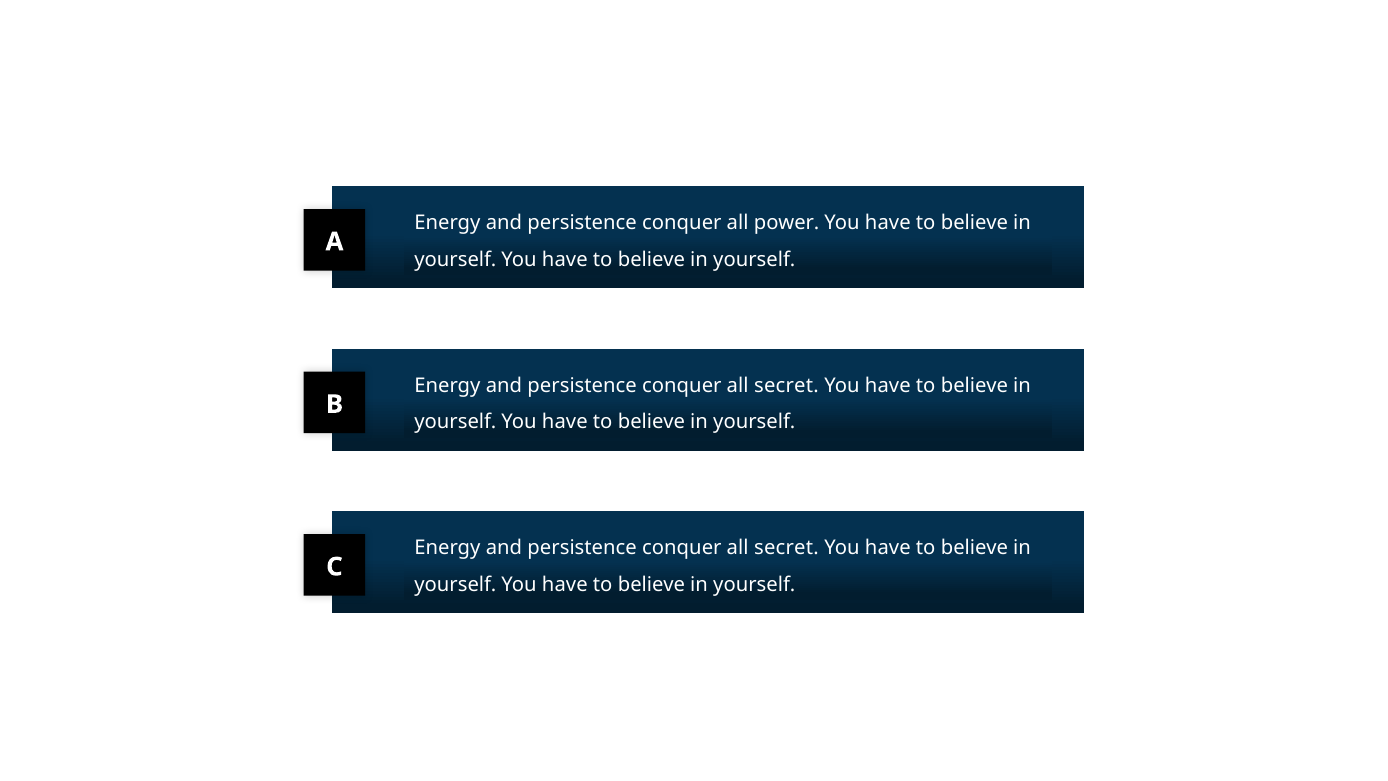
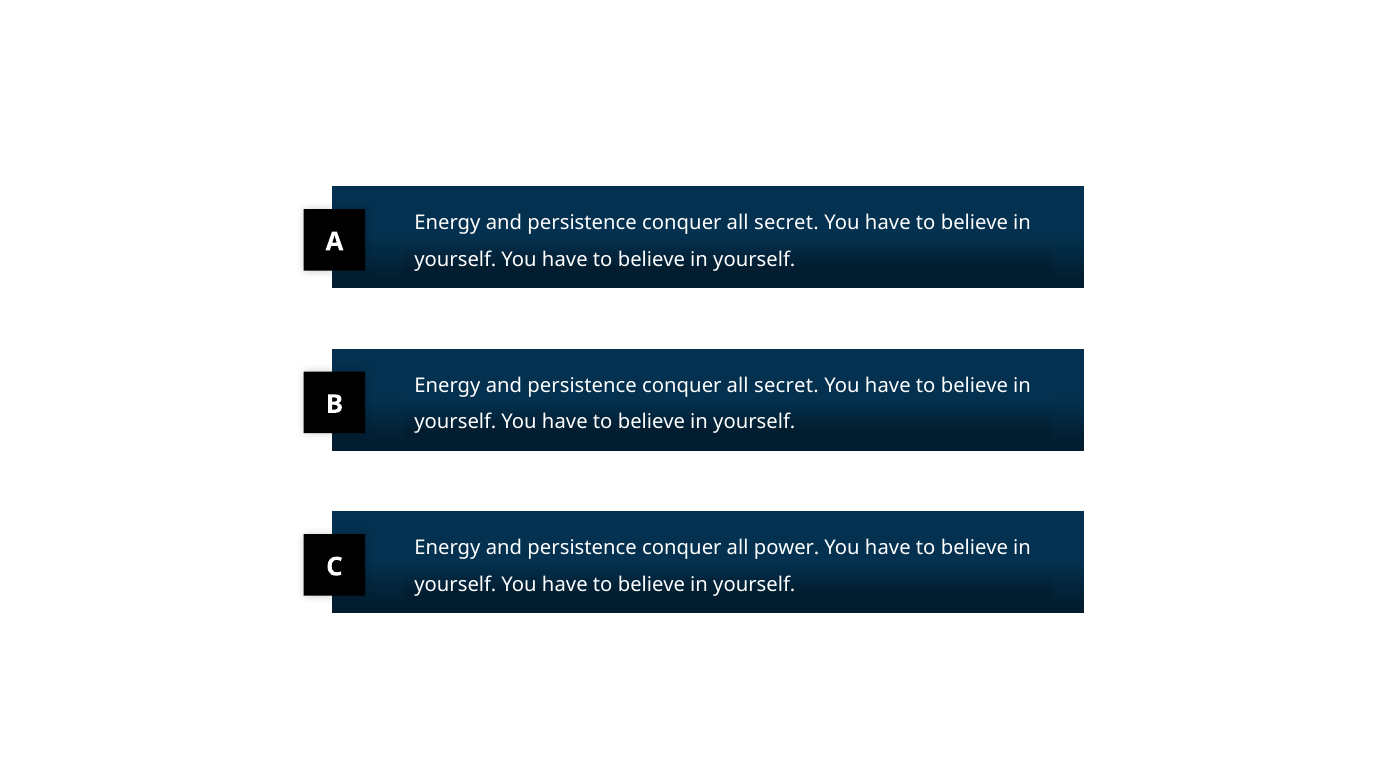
power: power -> secret (786, 223)
secret: secret -> power (787, 548)
